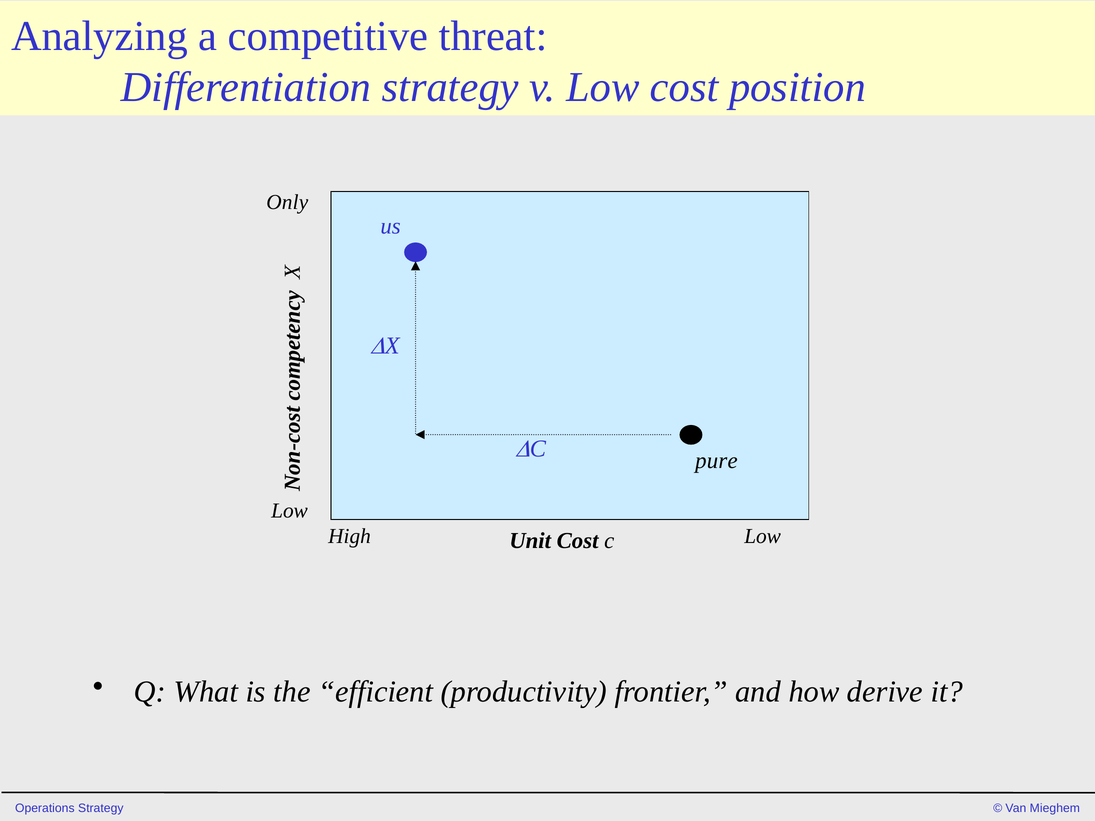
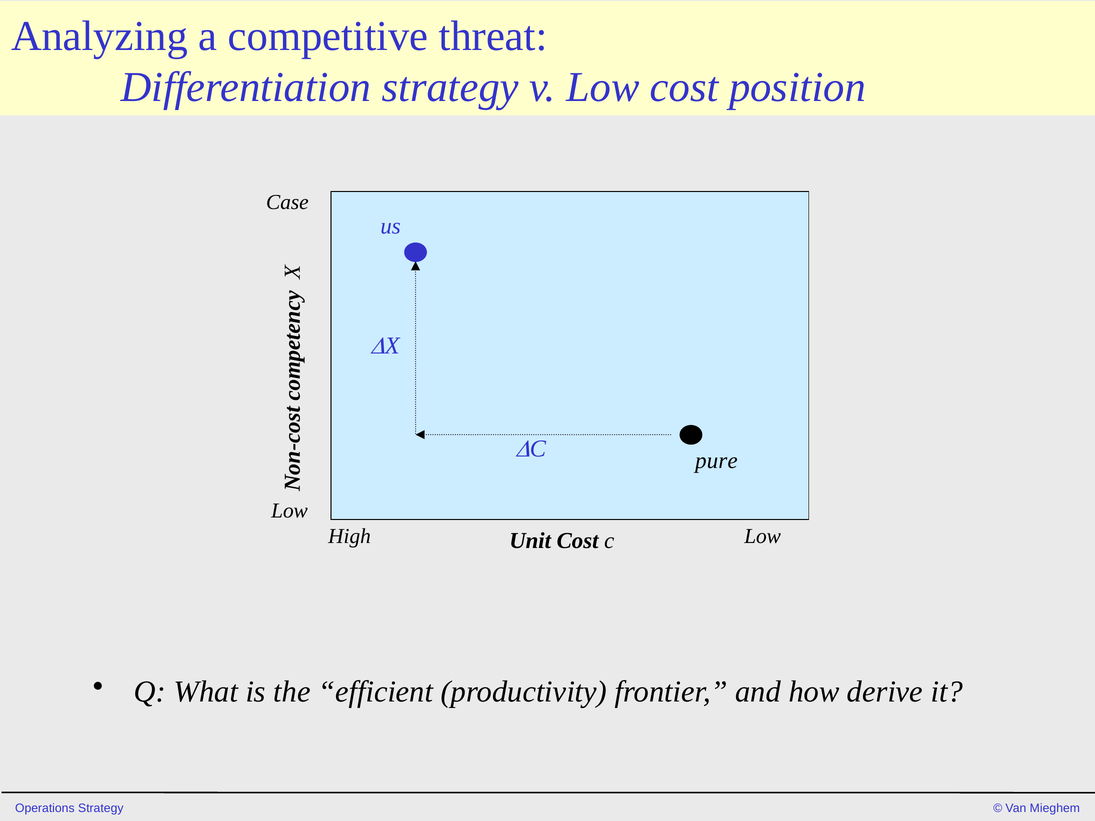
Only: Only -> Case (287, 202)
